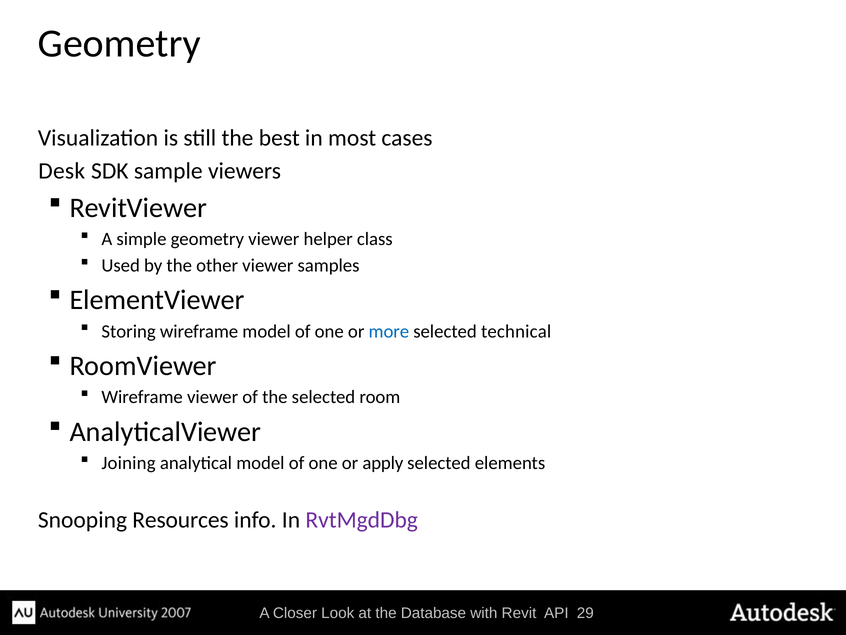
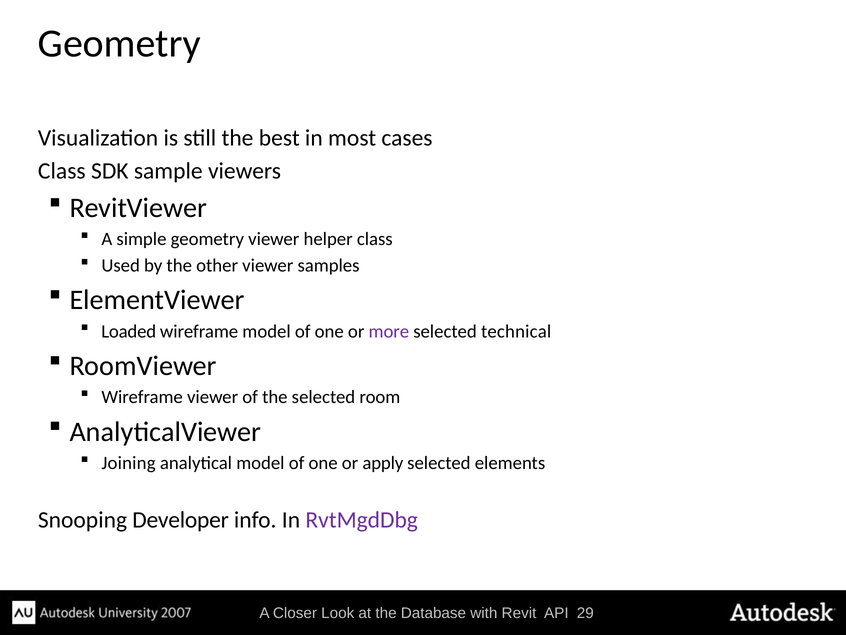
Desk: Desk -> Class (62, 171)
Storing: Storing -> Loaded (129, 331)
more colour: blue -> purple (389, 331)
Resources: Resources -> Developer (181, 519)
